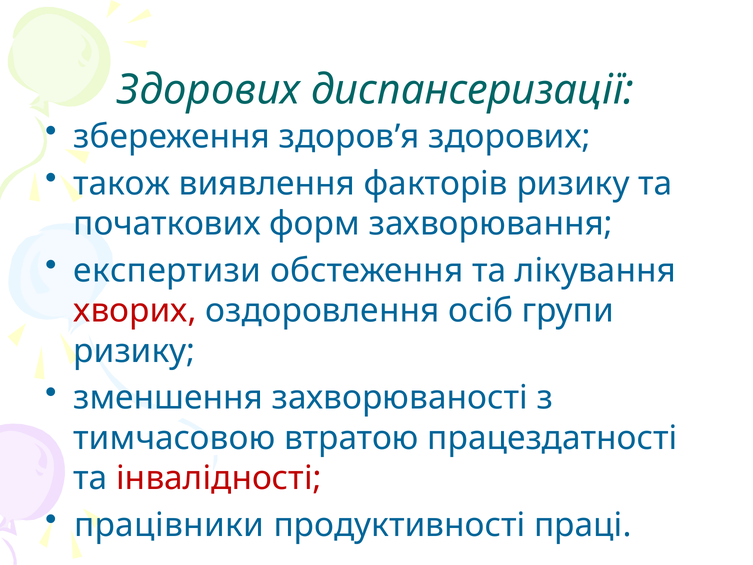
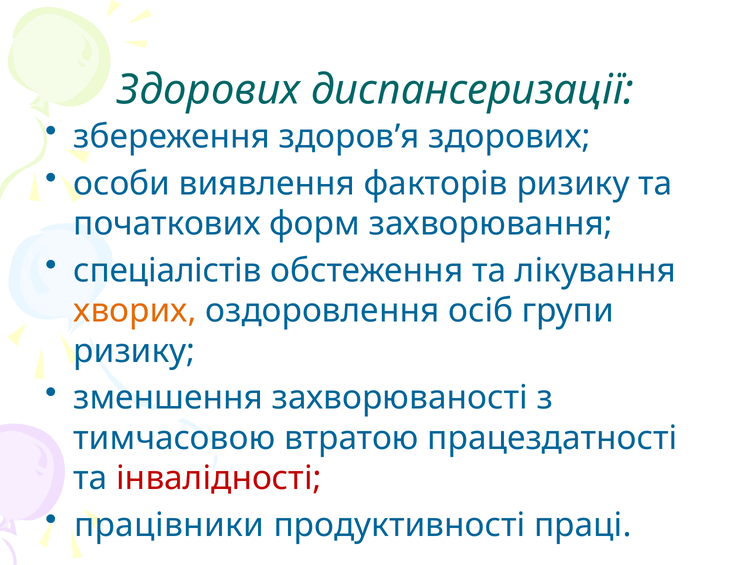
також: також -> особи (122, 184)
експертизи: експертизи -> спеціалістів (168, 271)
хворих colour: red -> orange (135, 311)
